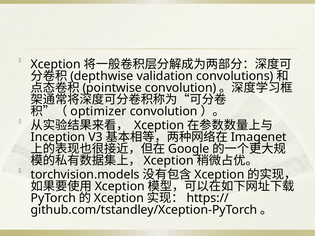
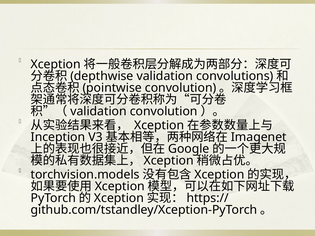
optimizer: optimizer -> validation (98, 111)
